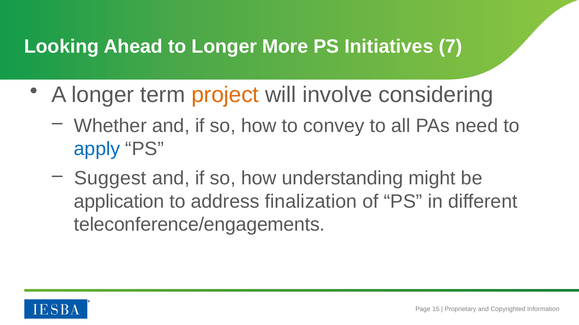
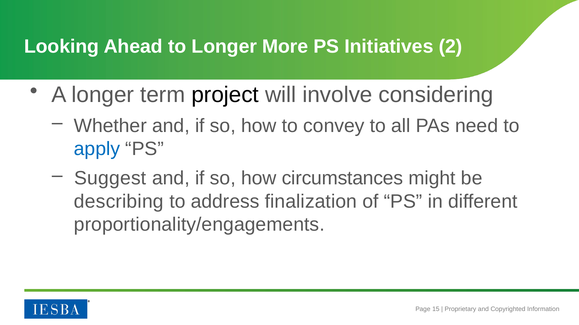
7: 7 -> 2 (451, 47)
project colour: orange -> black (225, 95)
understanding: understanding -> circumstances (343, 179)
application: application -> describing (119, 202)
teleconference/engagements: teleconference/engagements -> proportionality/engagements (199, 225)
